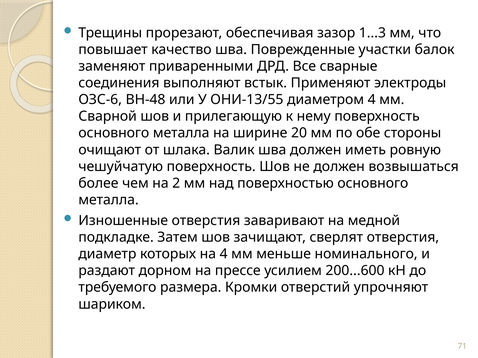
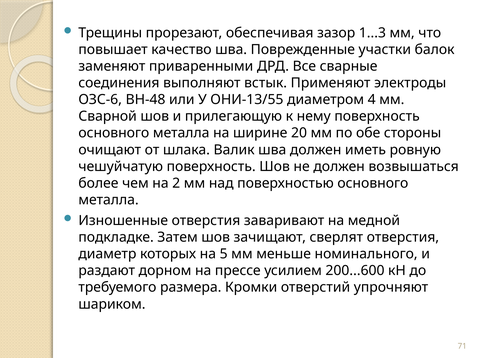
на 4: 4 -> 5 (224, 254)
